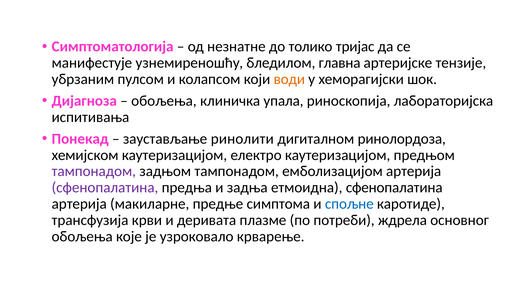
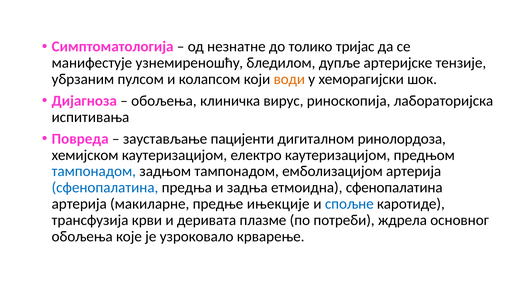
главна: главна -> дупље (340, 63)
упала: упала -> вирус (283, 101)
Понекад: Понекад -> Повреда (80, 139)
ринолити: ринолити -> пацијенти (242, 139)
тампонадом colour: purple -> blue (94, 171)
сфенопалатина colour: purple -> blue (105, 187)
симптома: симптома -> ињекције (278, 204)
